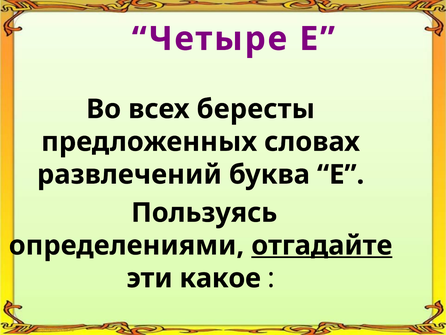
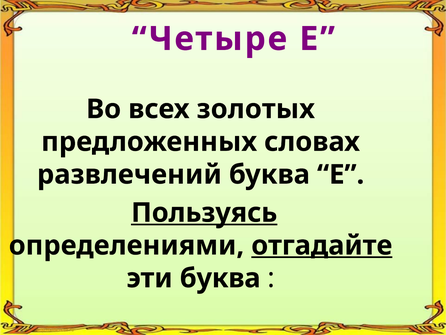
бересты: бересты -> золотых (256, 109)
Пользуясь underline: none -> present (204, 212)
эти какое: какое -> буква (220, 278)
